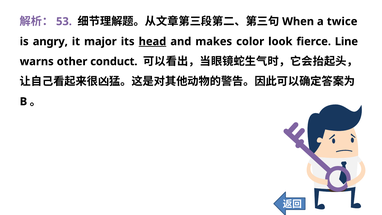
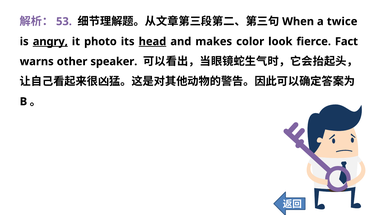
angry underline: none -> present (50, 41)
major: major -> photo (100, 41)
Line: Line -> Fact (346, 41)
conduct: conduct -> speaker (114, 62)
